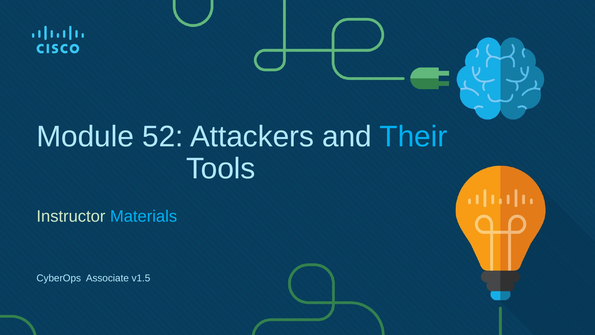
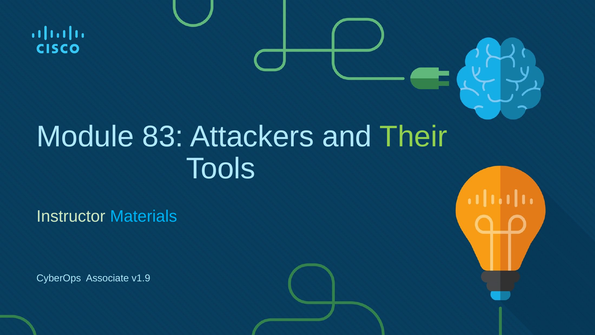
52: 52 -> 83 (163, 136)
Their colour: light blue -> light green (413, 136)
v1.5: v1.5 -> v1.9 (141, 278)
